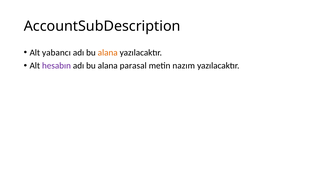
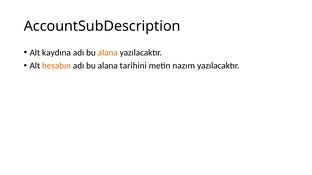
yabancı: yabancı -> kaydına (56, 53)
hesabın colour: purple -> orange (56, 66)
parasal: parasal -> tarihini (133, 66)
